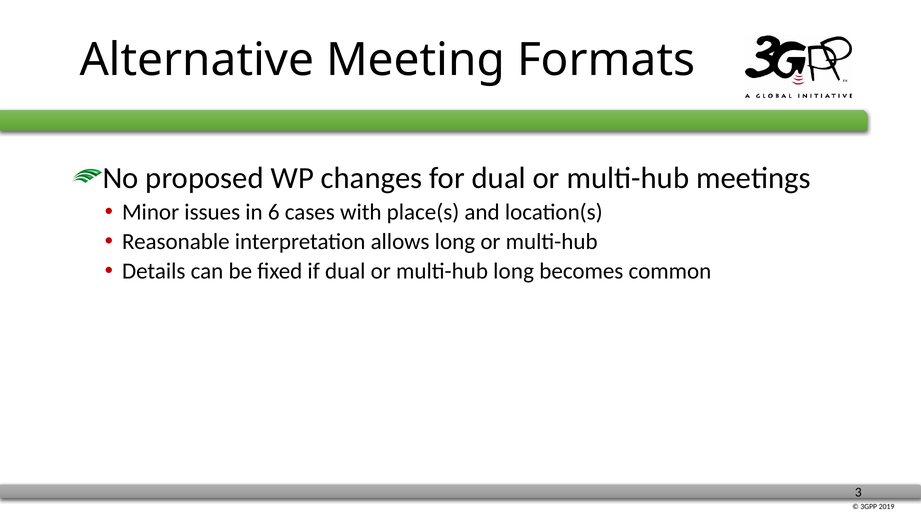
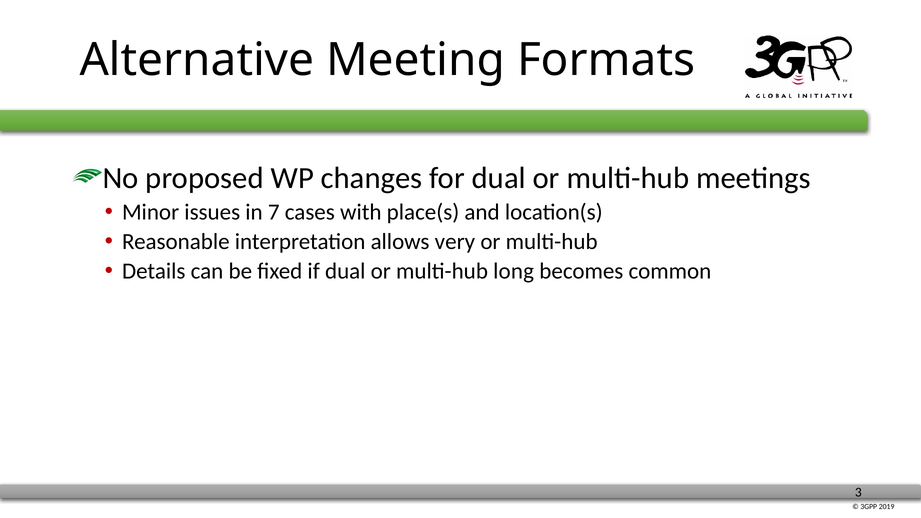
6: 6 -> 7 (274, 212)
allows long: long -> very (455, 242)
